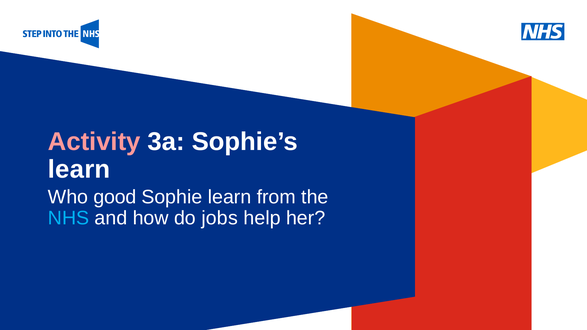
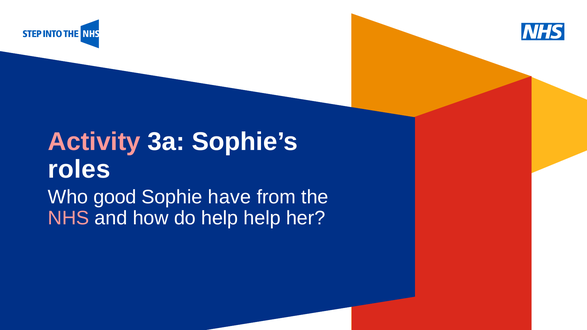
learn: learn -> roles (79, 170)
Sophie learn: learn -> have (229, 197)
NHS colour: light blue -> pink (69, 218)
do jobs: jobs -> help (220, 218)
